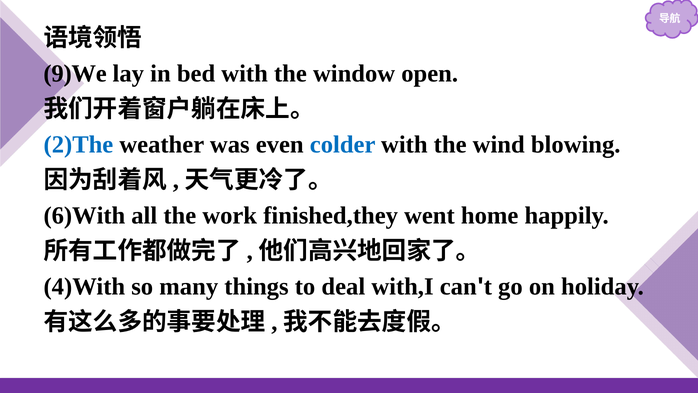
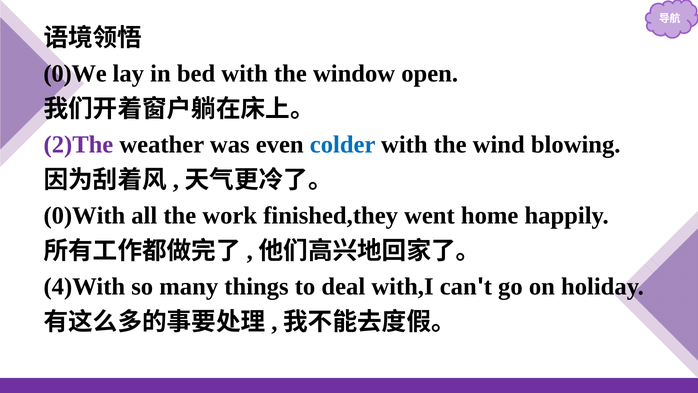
9)We: 9)We -> 0)We (75, 74)
2)The colour: blue -> purple (78, 145)
6)With: 6)With -> 0)With (84, 215)
